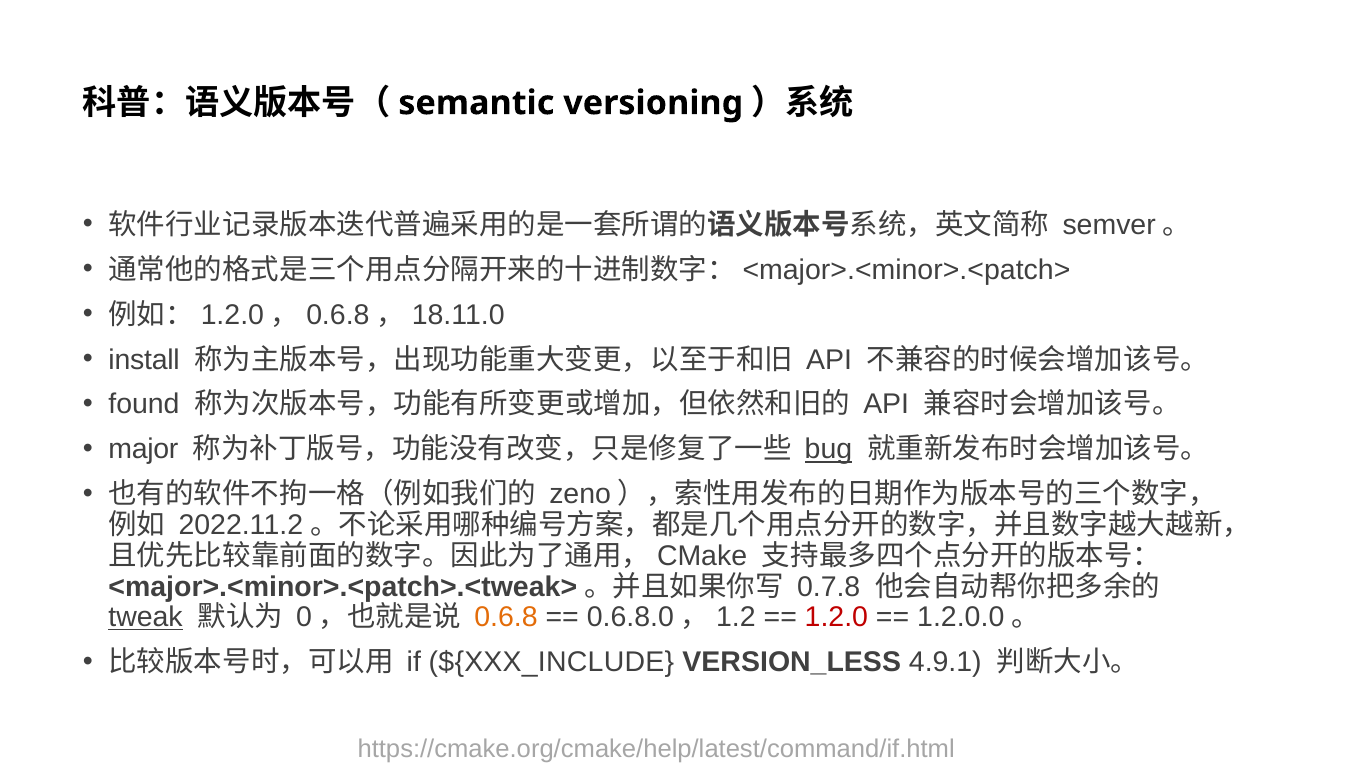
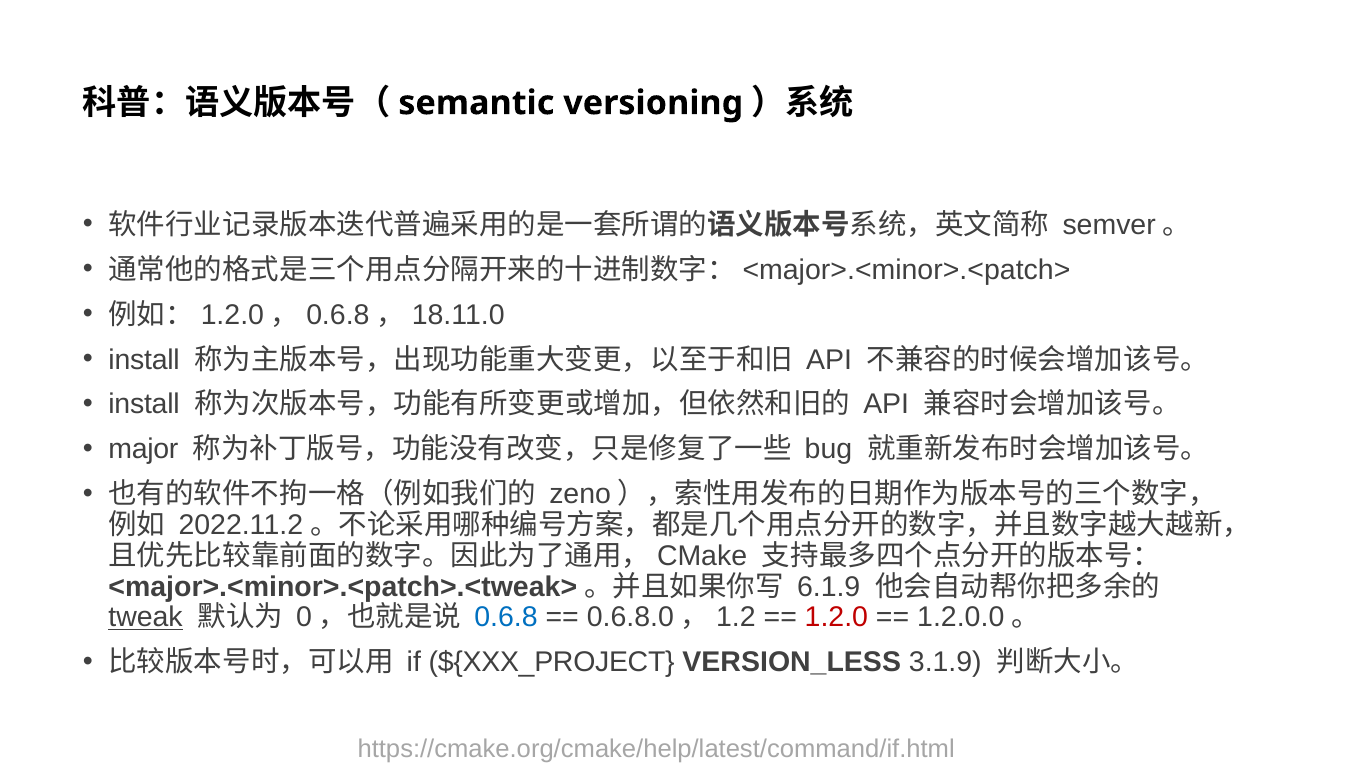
found: found -> install (144, 405)
bug underline: present -> none (828, 450)
0.7.8: 0.7.8 -> 6.1.9 (829, 587)
0.6.8 colour: orange -> blue (506, 618)
${XXX_INCLUDE: ${XXX_INCLUDE -> ${XXX_PROJECT (552, 663)
4.9.1: 4.9.1 -> 3.1.9 (945, 663)
